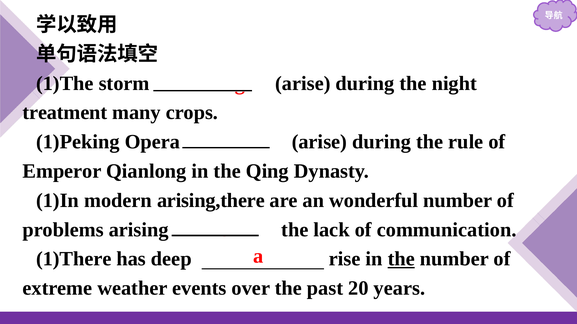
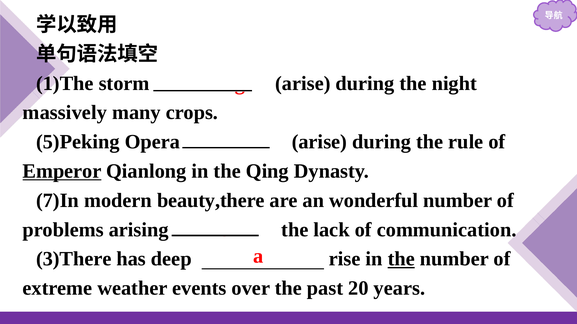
treatment: treatment -> massively (65, 113)
1)Peking: 1)Peking -> 5)Peking (78, 142)
Emperor underline: none -> present (62, 171)
1)In: 1)In -> 7)In (58, 201)
arising,there: arising,there -> beauty,there (211, 201)
1)There: 1)There -> 3)There (74, 259)
